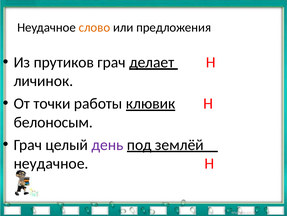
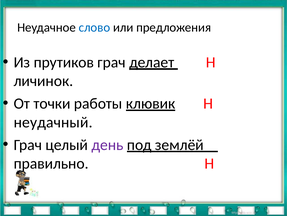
слово colour: orange -> blue (94, 27)
белоносым: белоносым -> неудачный (53, 122)
неудачное: неудачное -> правильно (51, 163)
